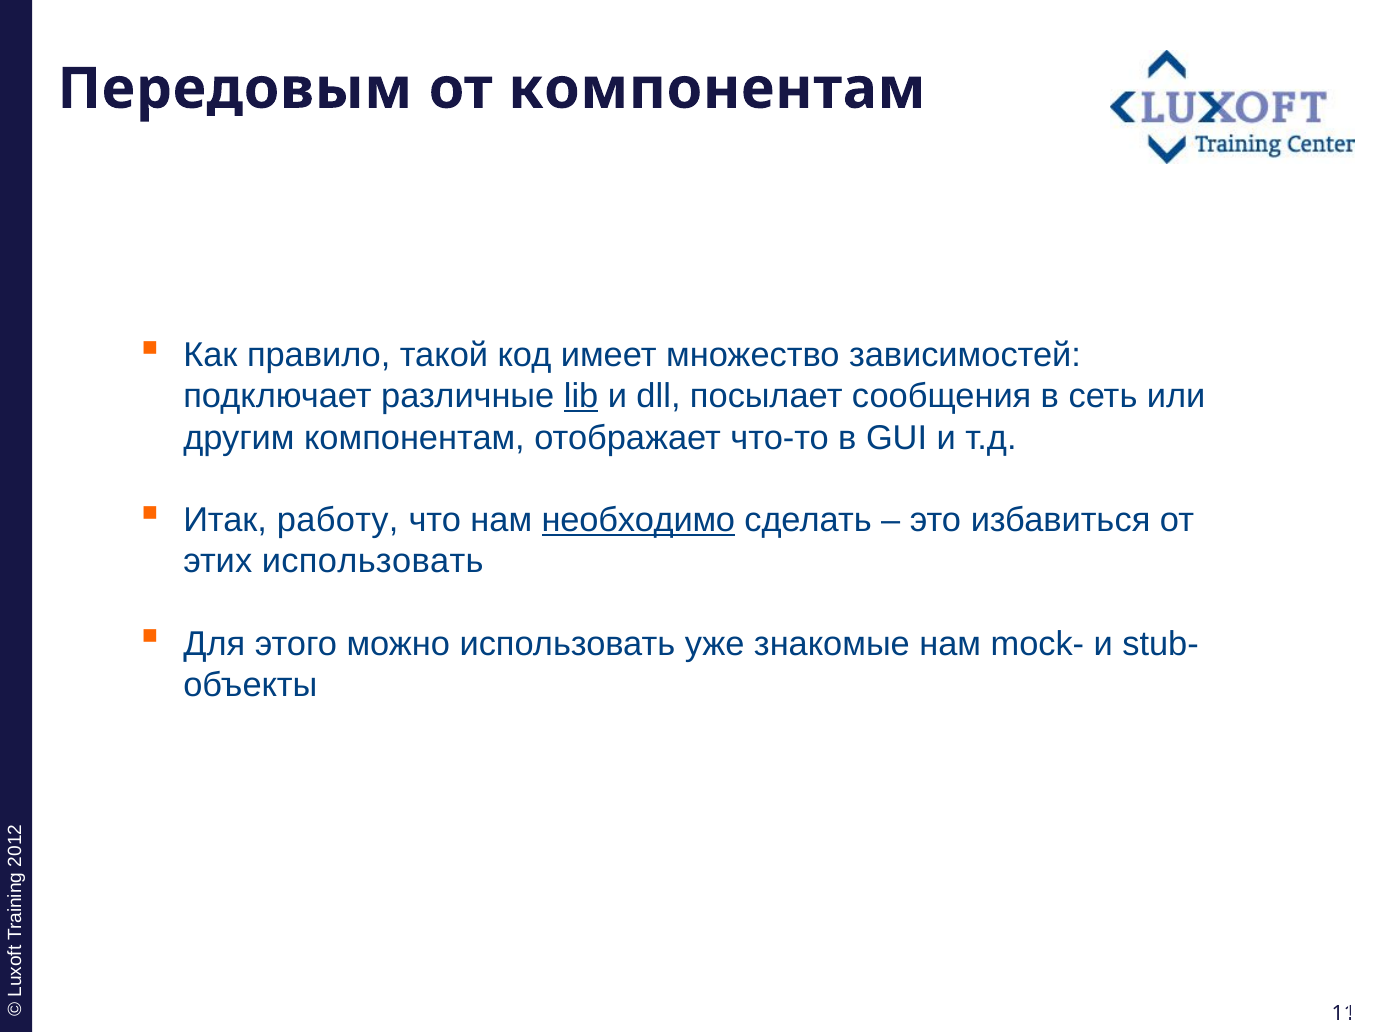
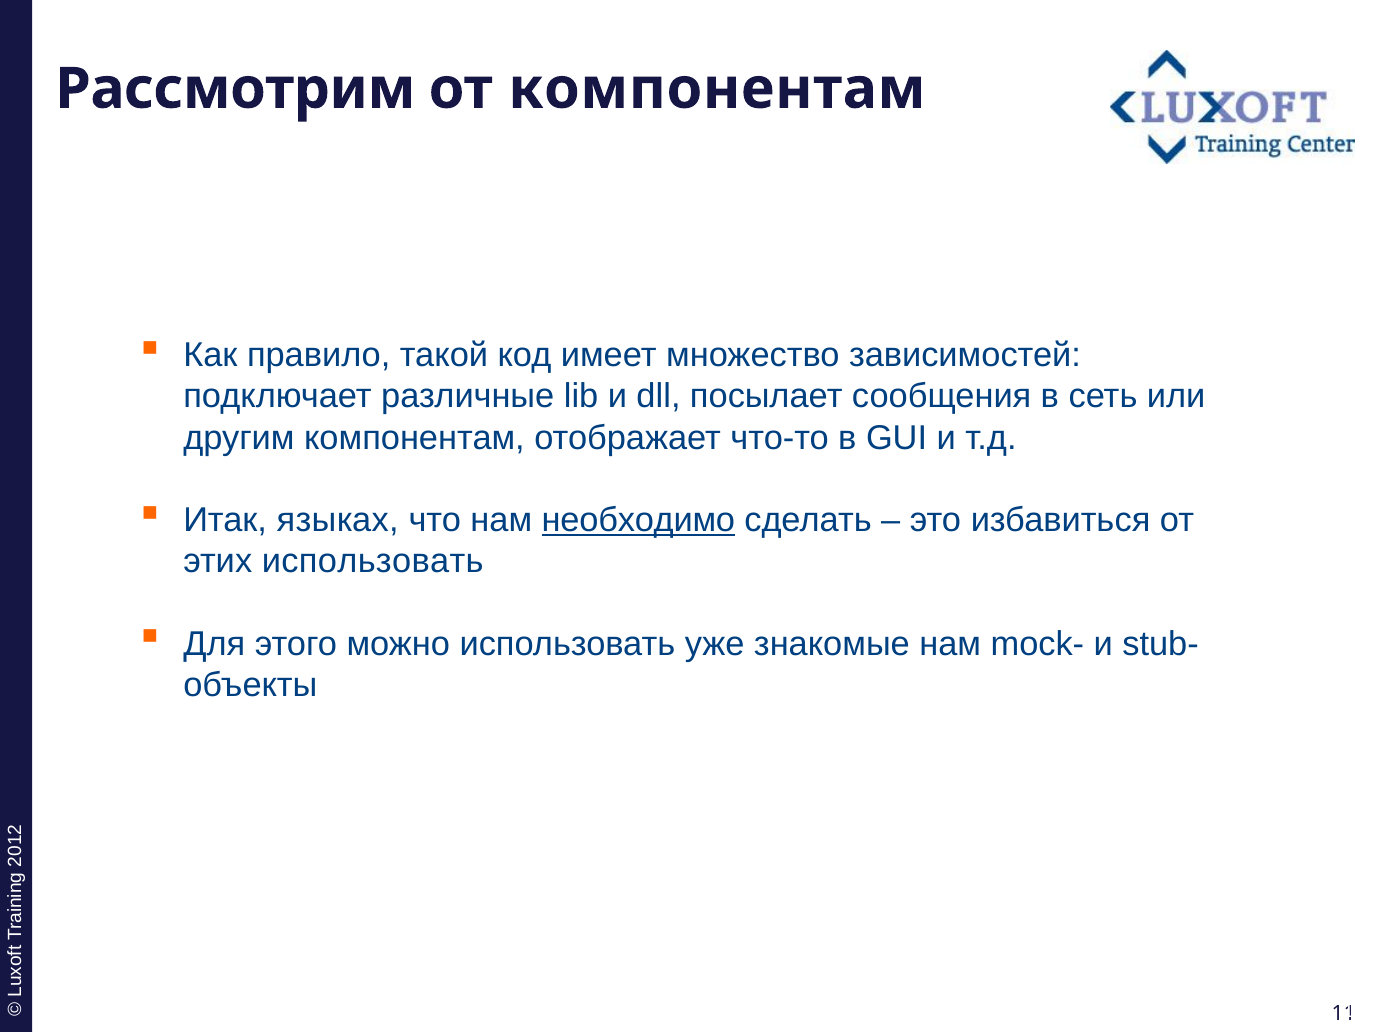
Передовым: Передовым -> Рассмотрим (235, 89)
lib underline: present -> none (581, 396)
работу: работу -> языках (338, 520)
